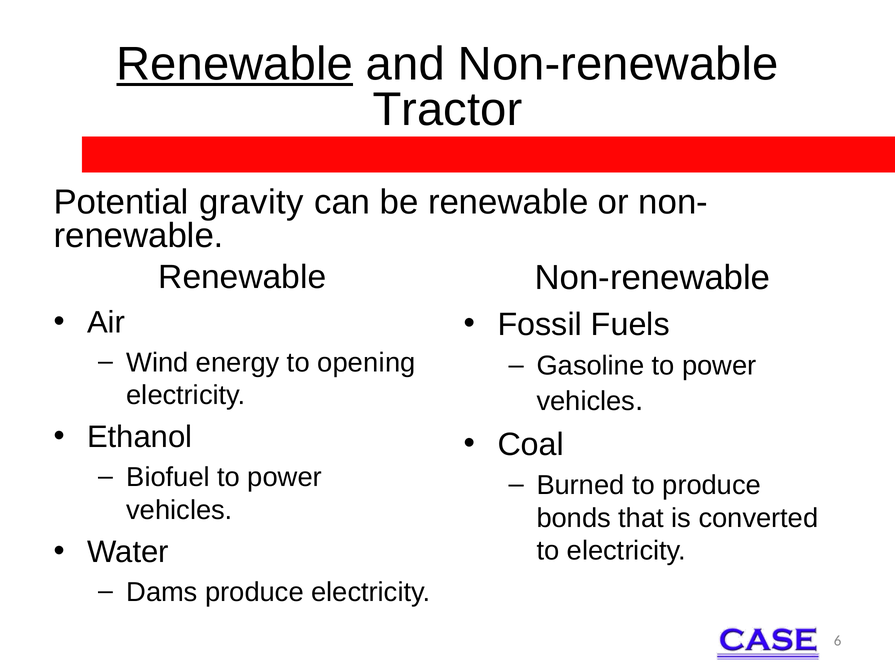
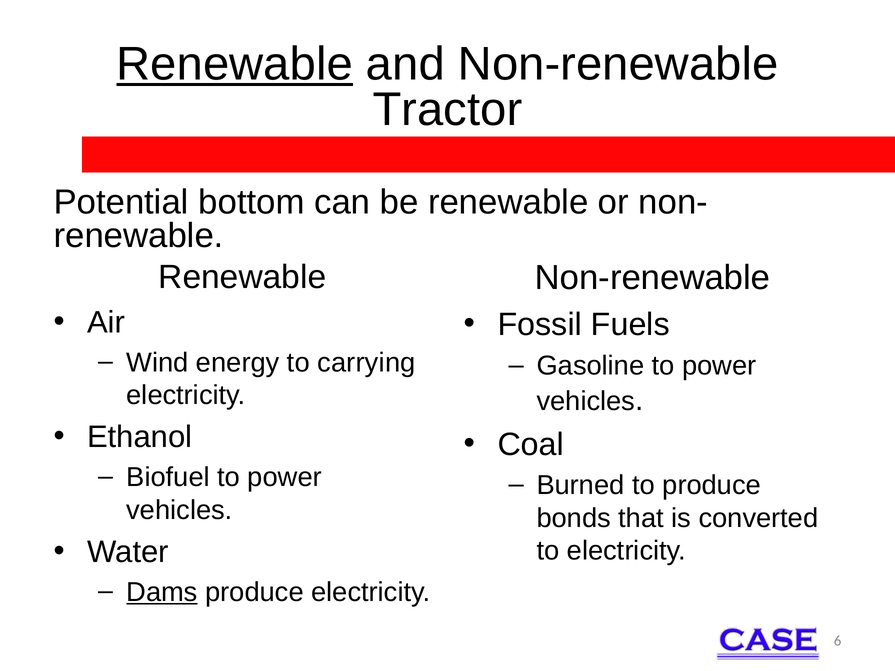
gravity: gravity -> bottom (252, 202)
opening: opening -> carrying (366, 363)
Dams underline: none -> present (162, 592)
